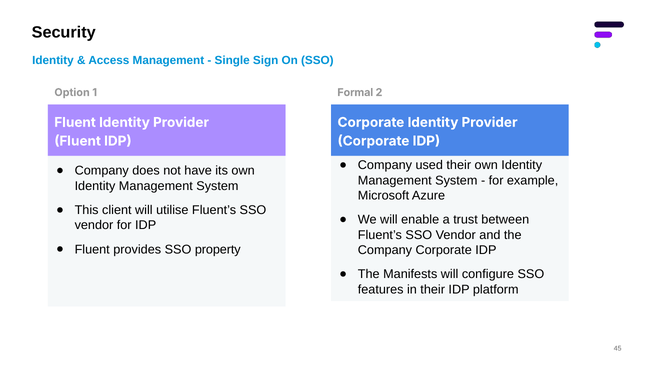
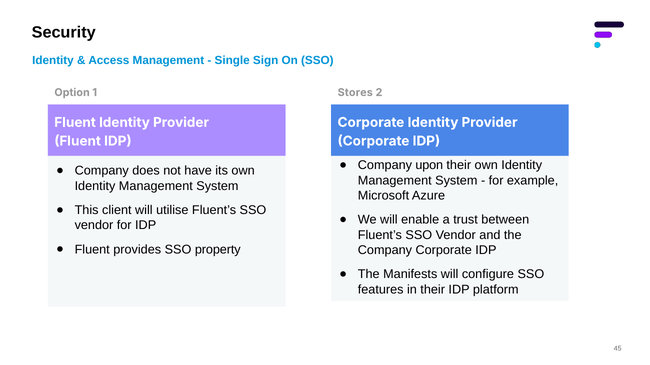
Formal: Formal -> Stores (355, 93)
used: used -> upon (429, 166)
